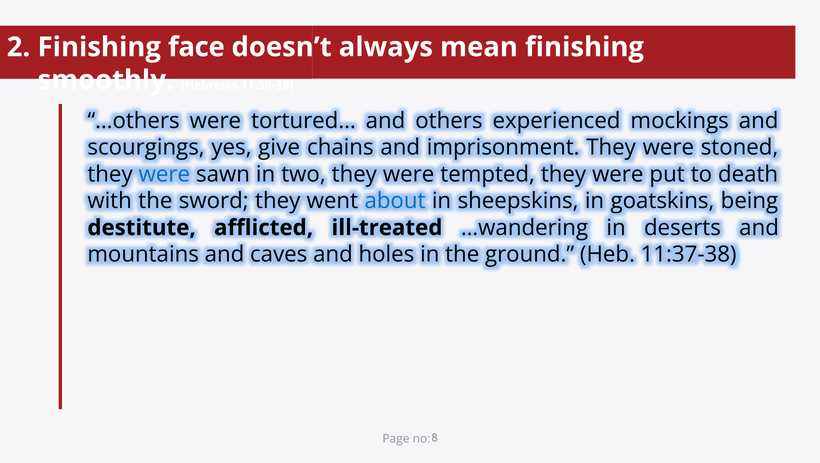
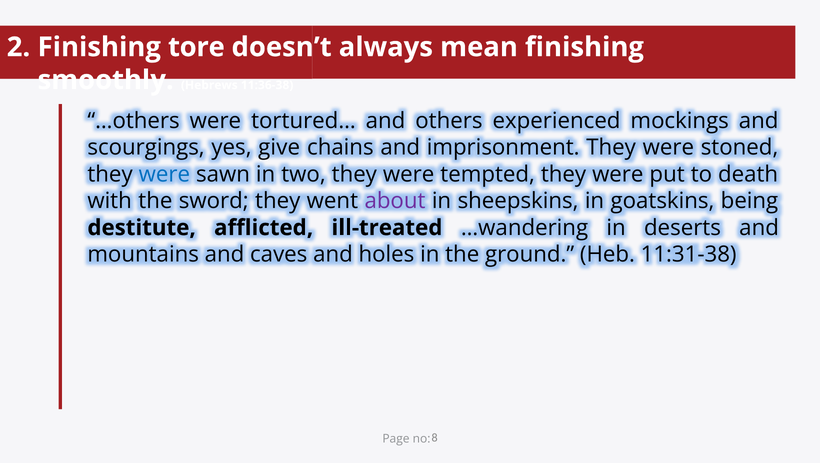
face: face -> tore (196, 47)
about colour: blue -> purple (395, 201)
11:37-38: 11:37-38 -> 11:31-38 (689, 254)
